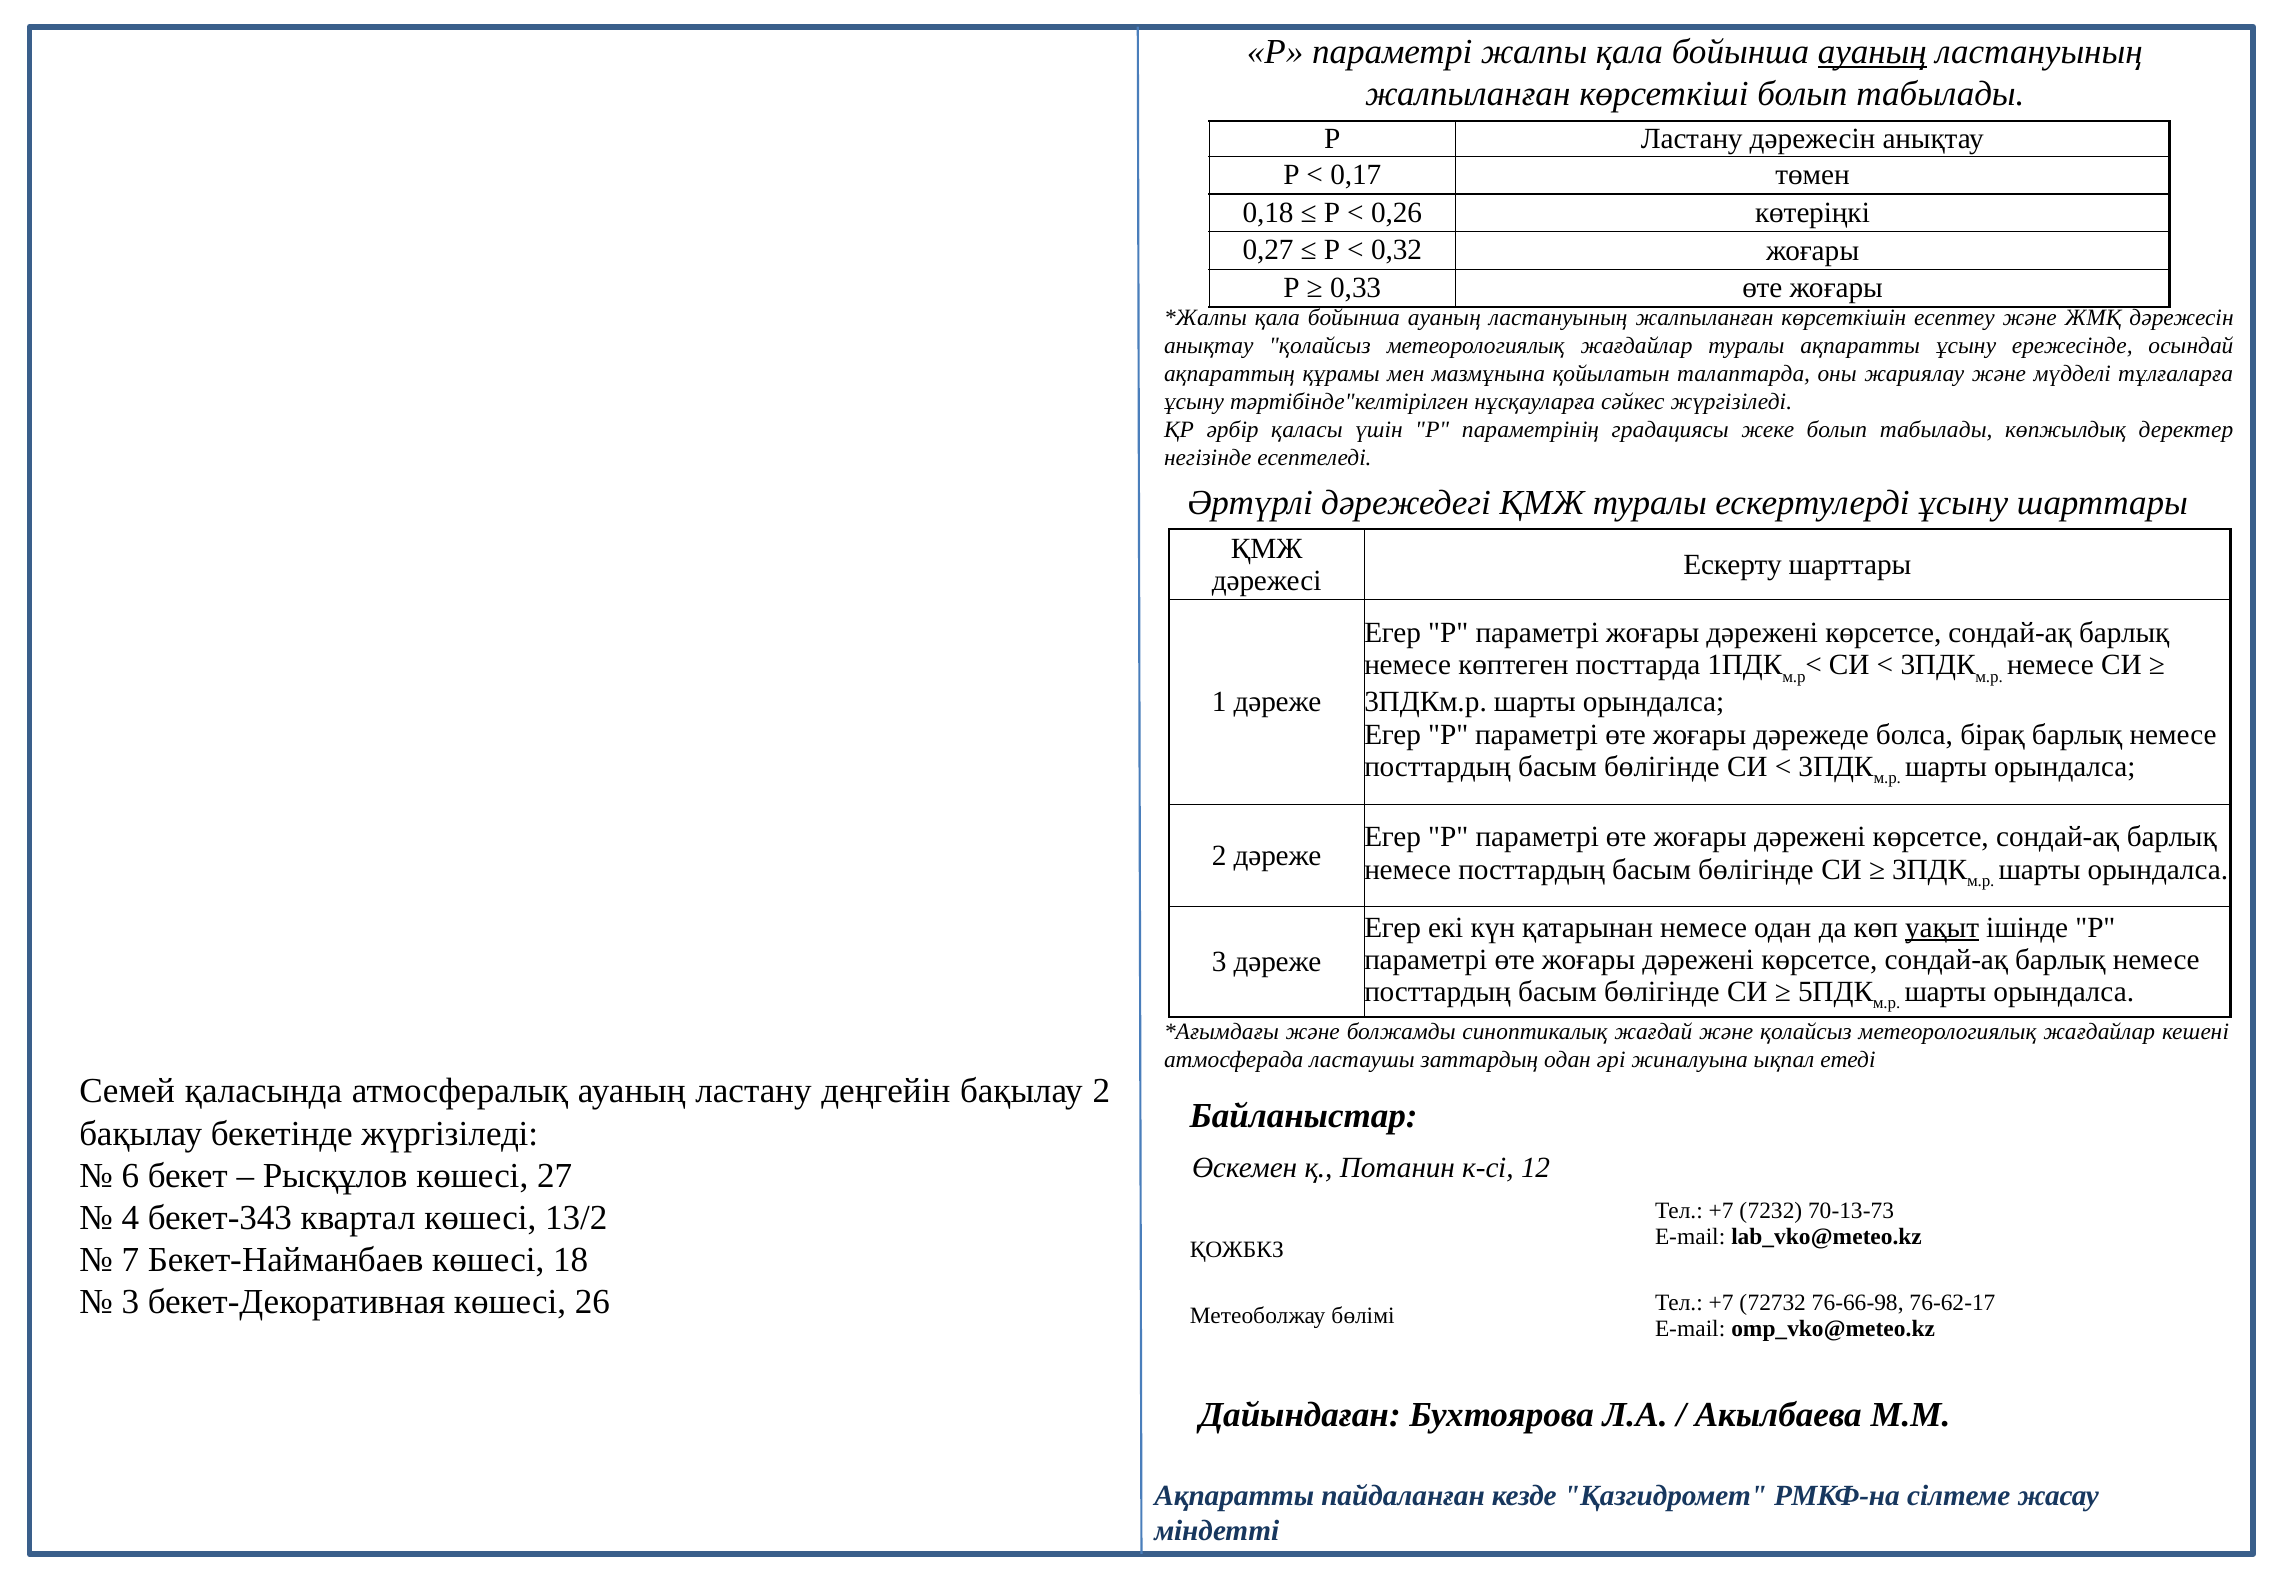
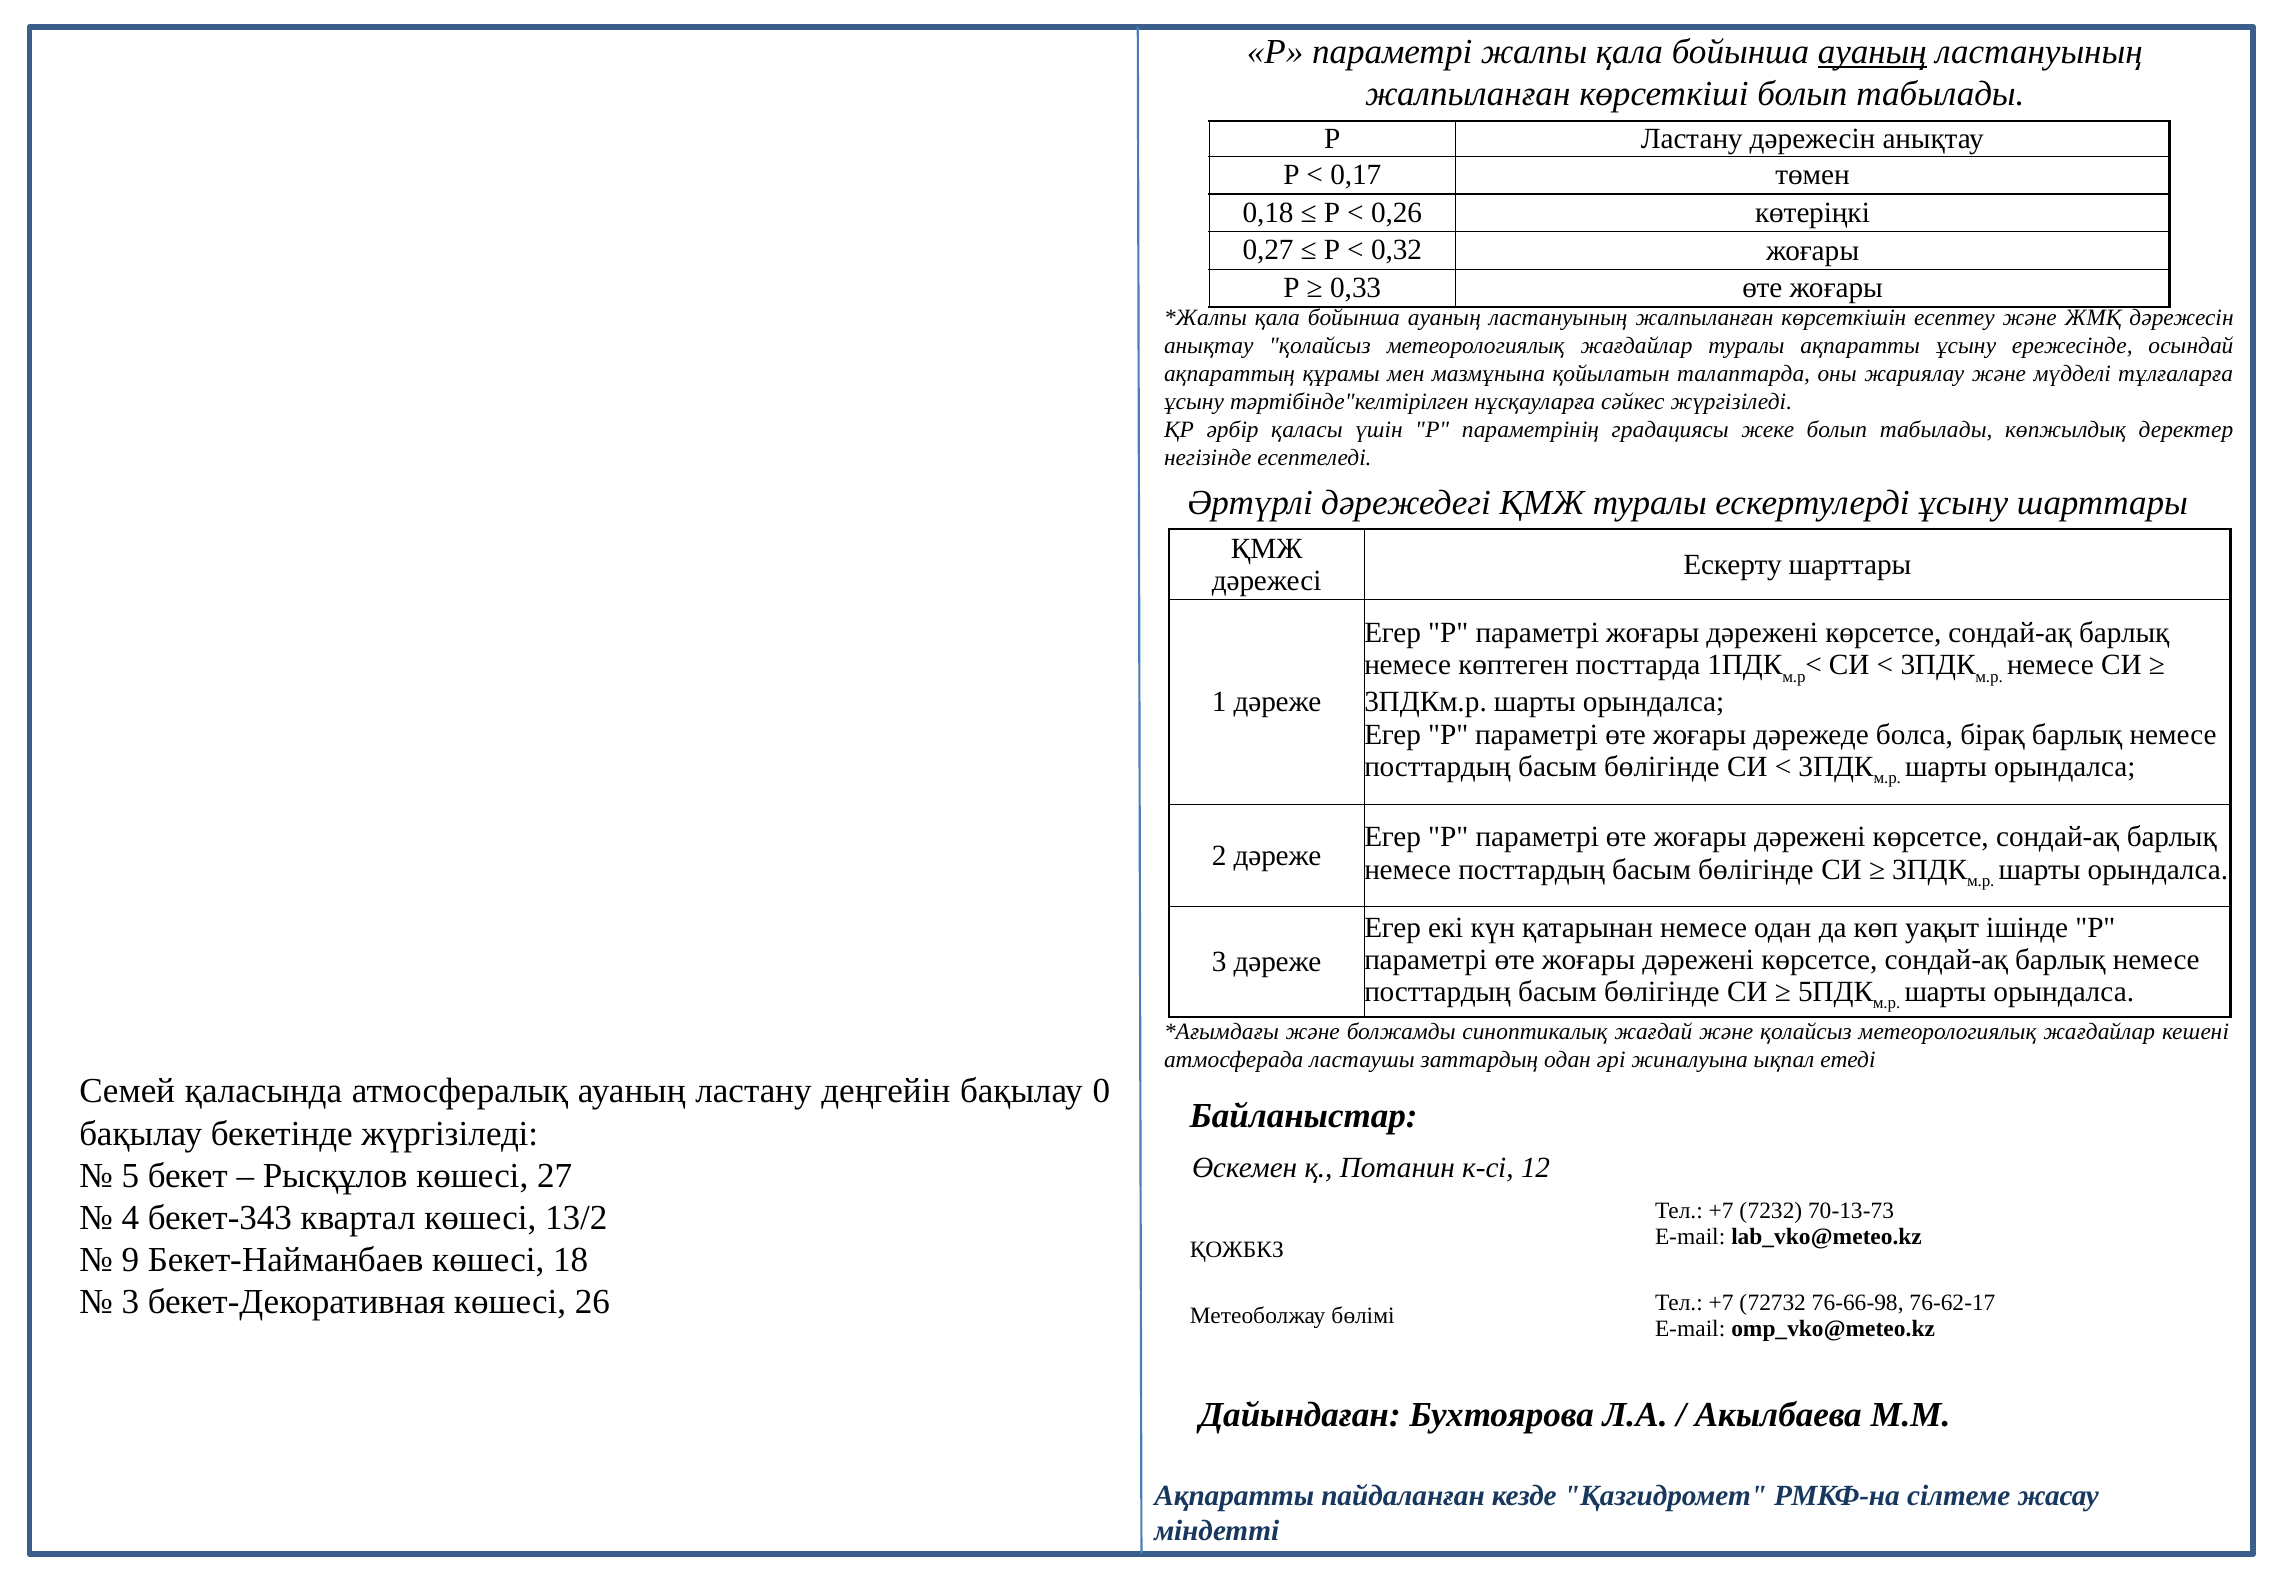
уақыт underline: present -> none (1942, 927)
бақылау 2: 2 -> 0 (1101, 1091)
6: 6 -> 5 (130, 1175)
7: 7 -> 9 (130, 1260)
